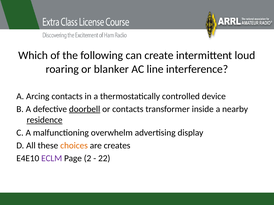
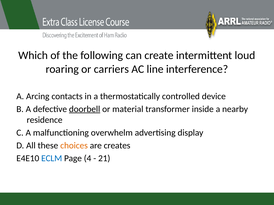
blanker: blanker -> carriers (111, 69)
or contacts: contacts -> material (128, 109)
residence underline: present -> none (45, 120)
ECLM colour: purple -> blue (52, 159)
2: 2 -> 4 (88, 159)
22: 22 -> 21 (104, 159)
